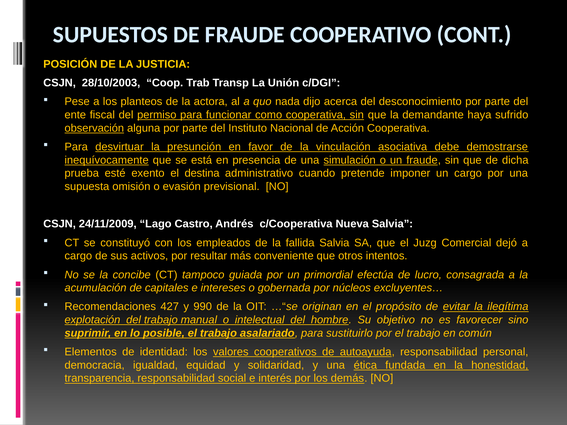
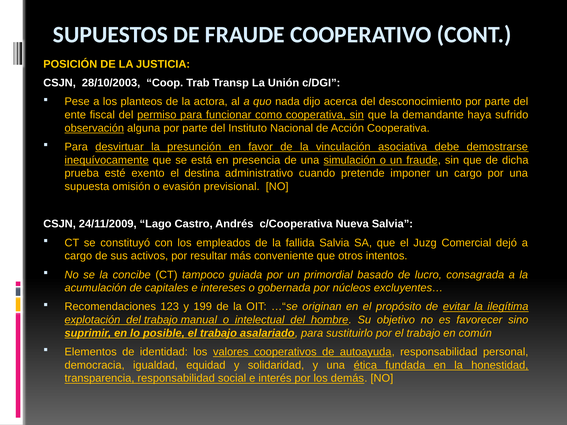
efectúa: efectúa -> basado (375, 275)
427: 427 -> 123 (170, 307)
990: 990 -> 199 (203, 307)
